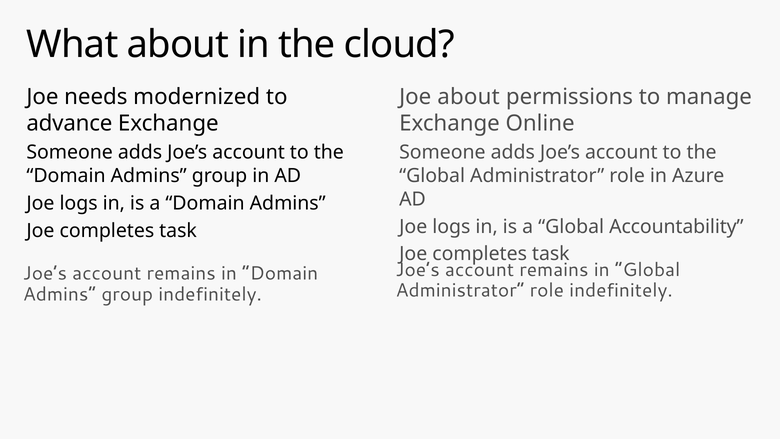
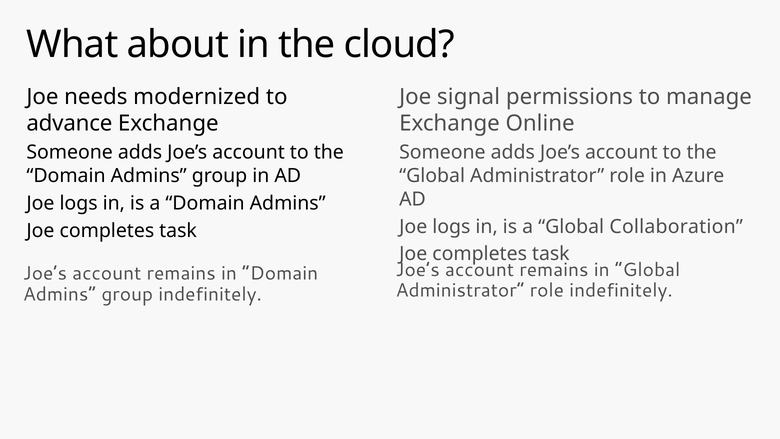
Joe about: about -> signal (469, 97)
Accountability: Accountability -> Collaboration (676, 226)
